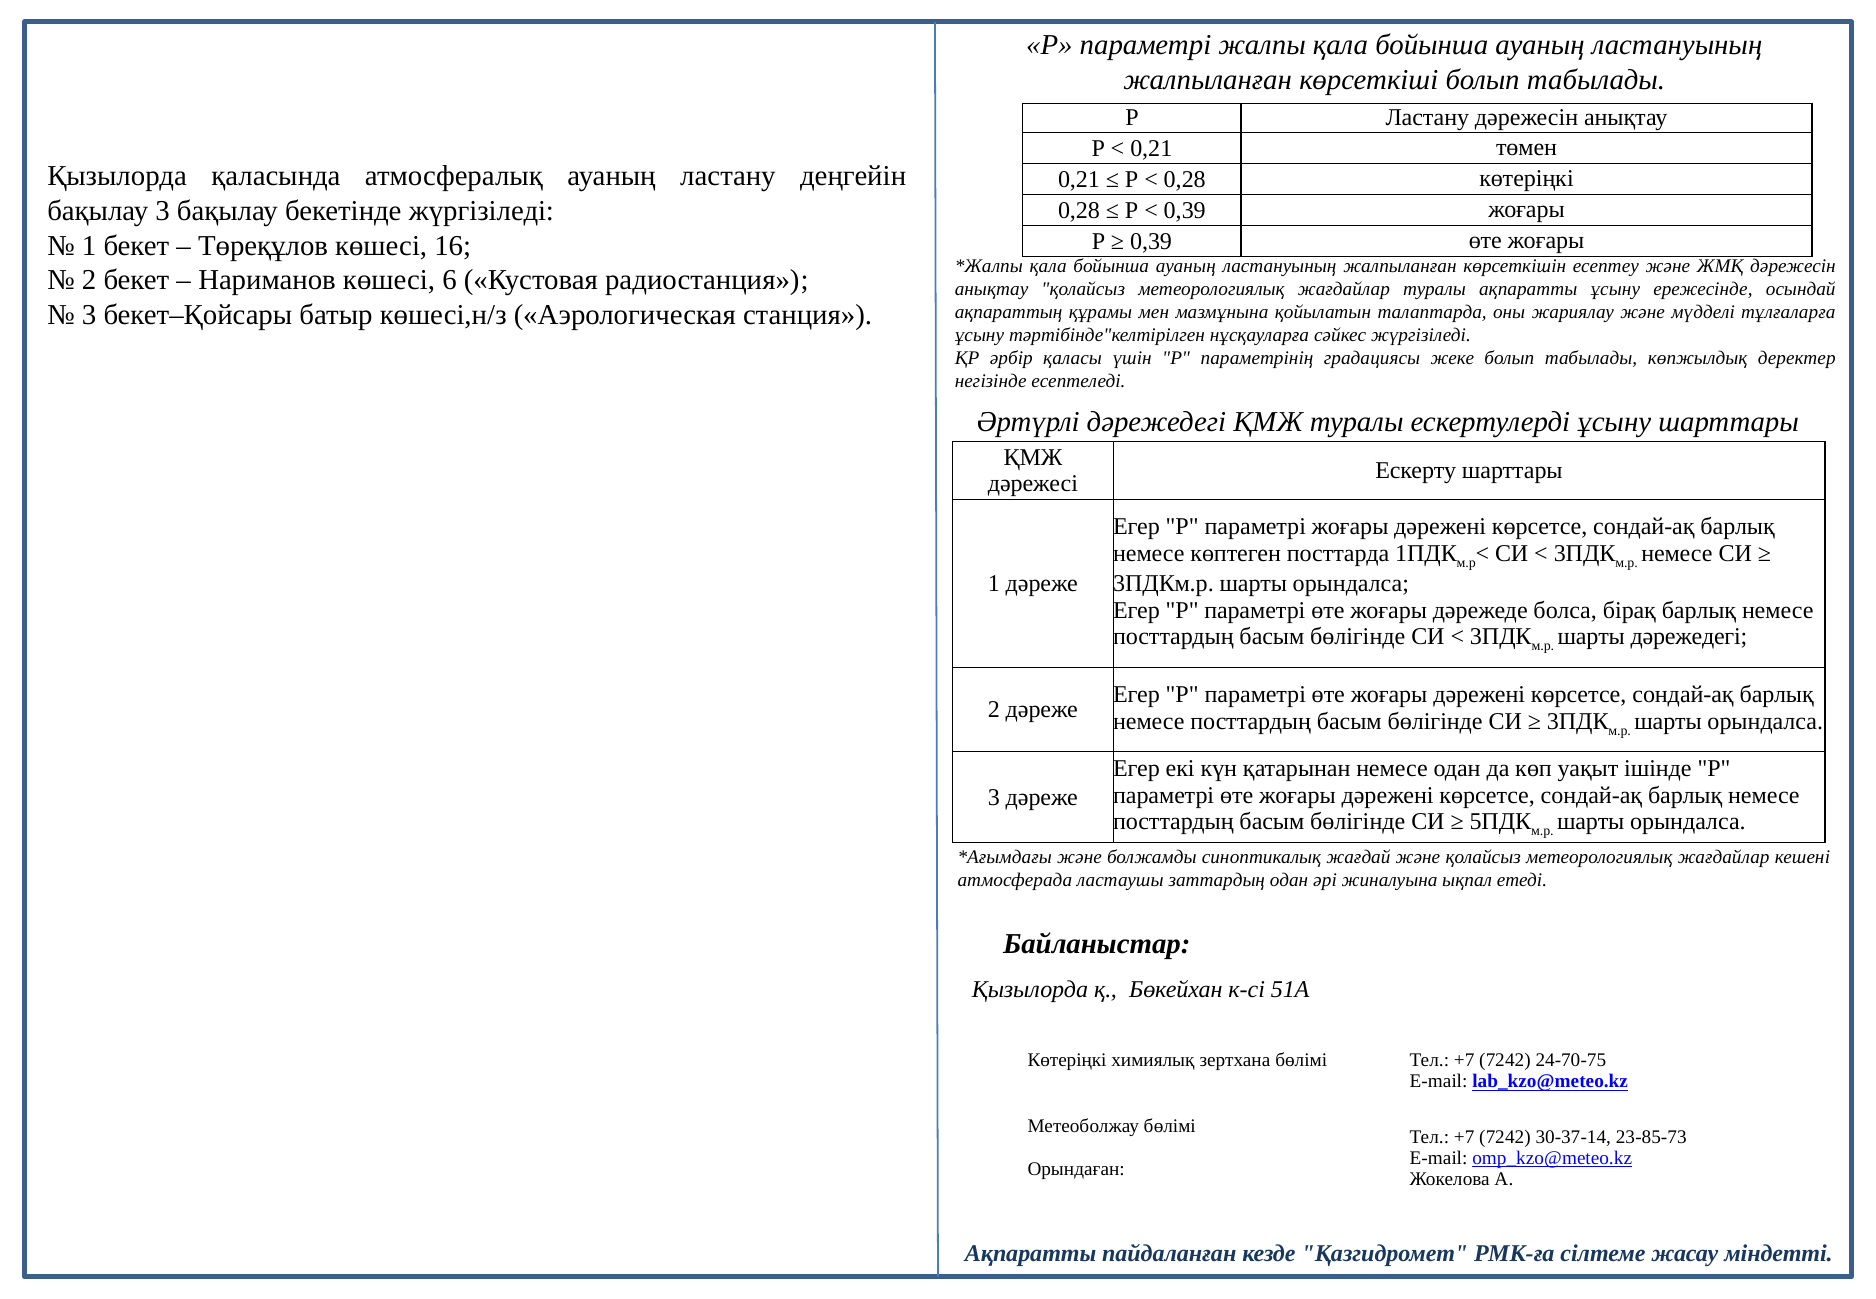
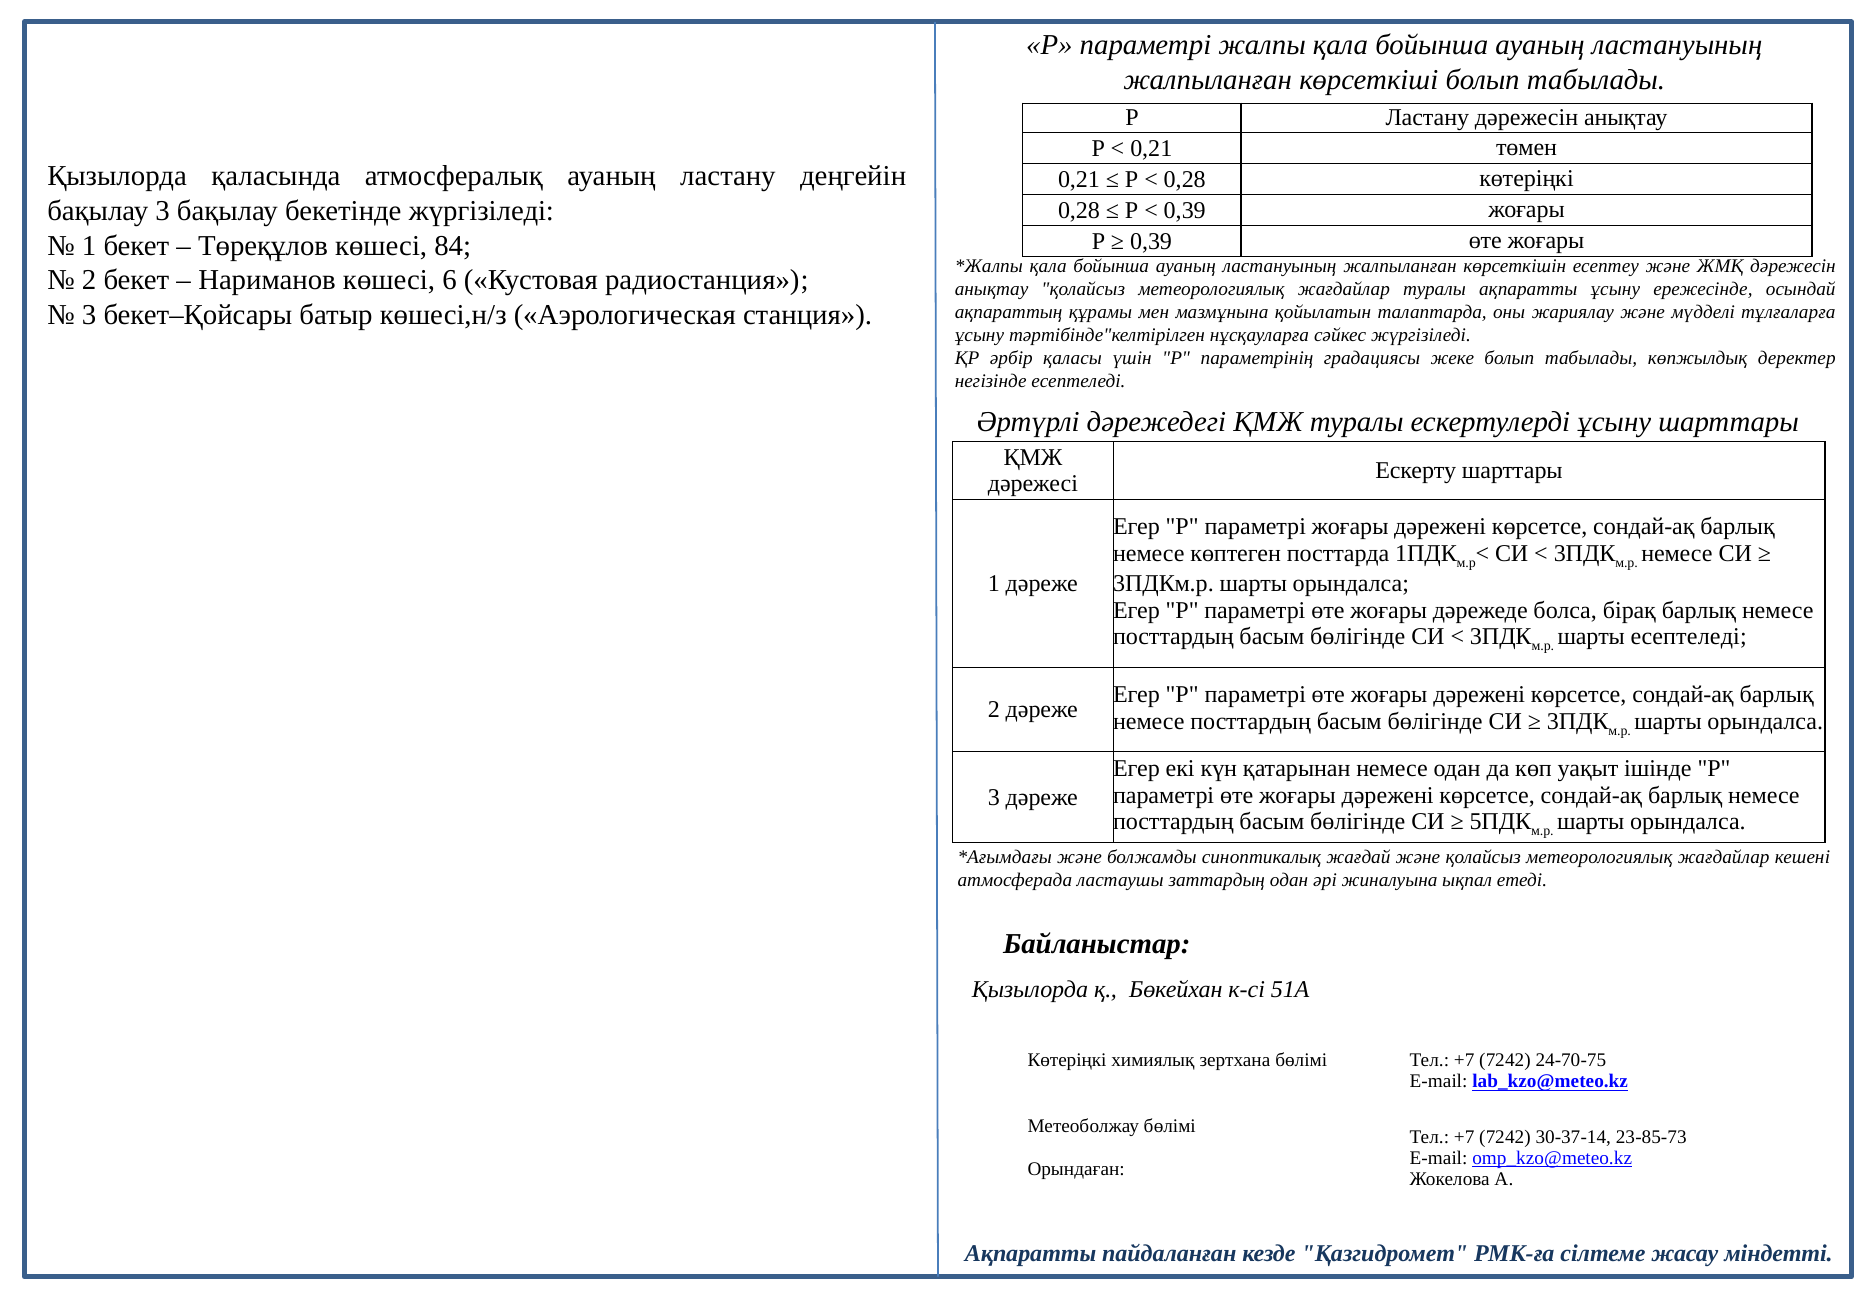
16: 16 -> 84 (453, 245)
шарты дәрежедегі: дәрежедегі -> есептеледі (1689, 637)
